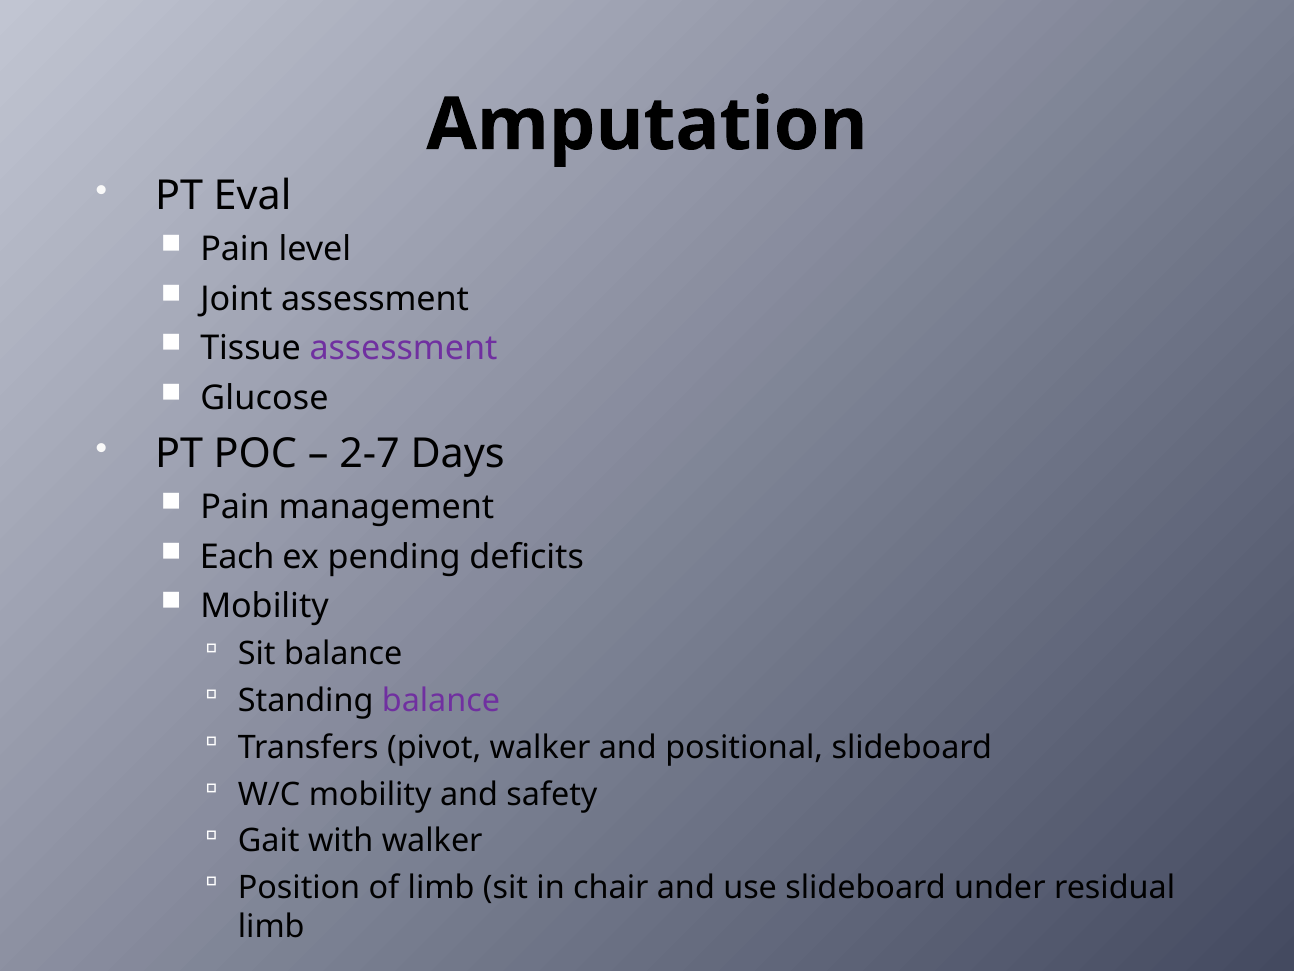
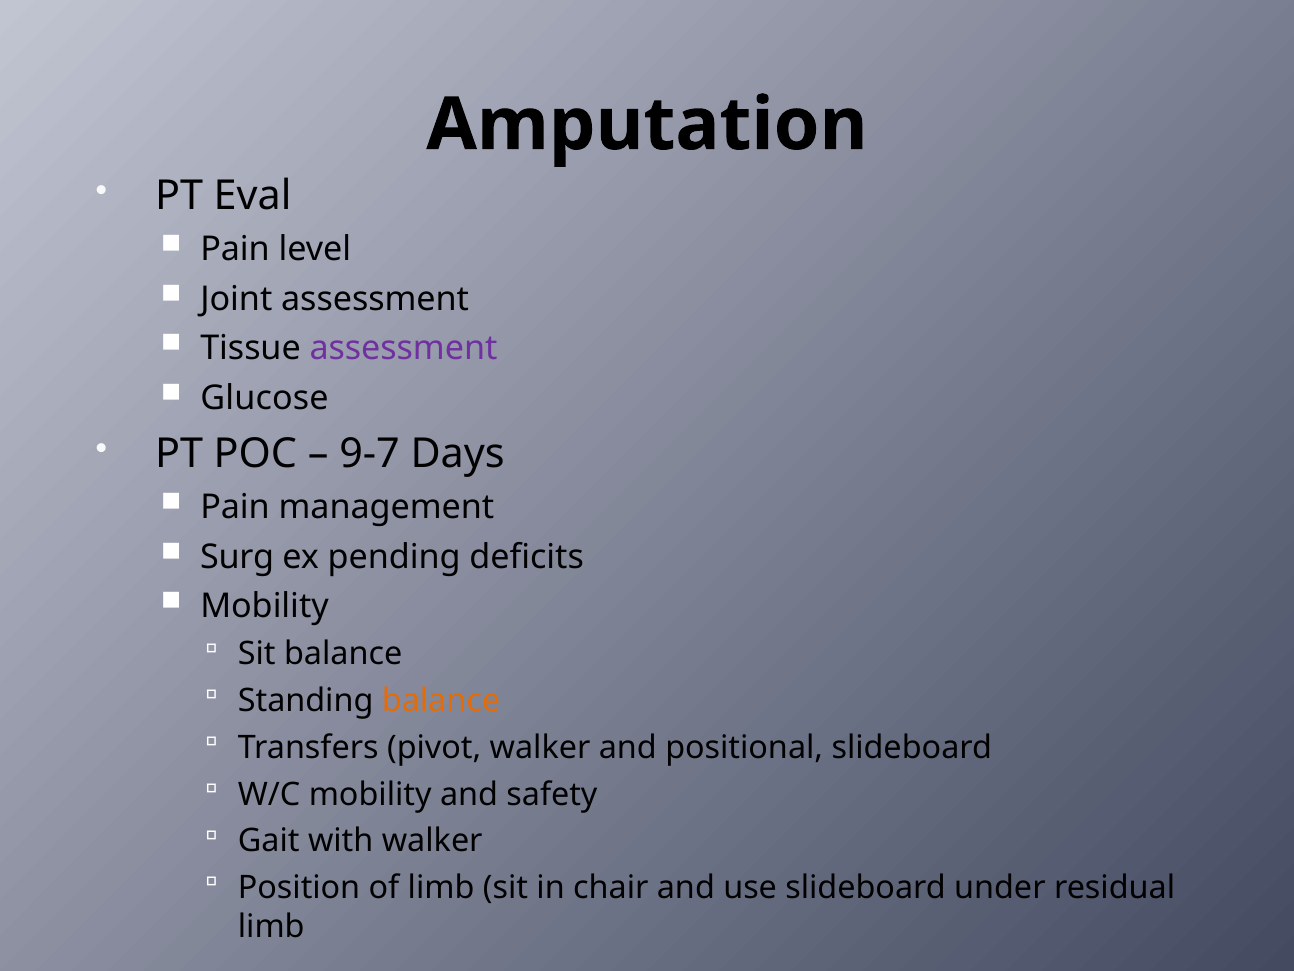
2-7: 2-7 -> 9-7 (370, 454)
Each: Each -> Surg (237, 557)
balance colour: purple -> orange (441, 701)
